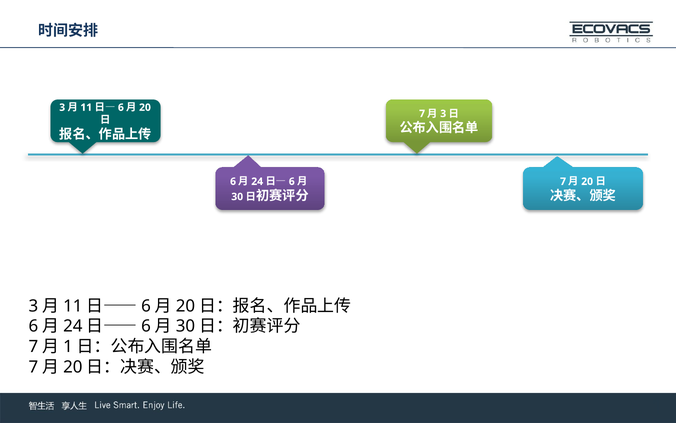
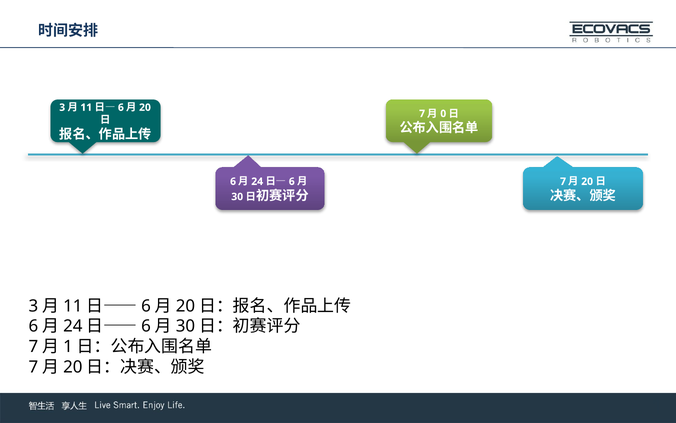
3: 3 -> 0 (443, 114)
